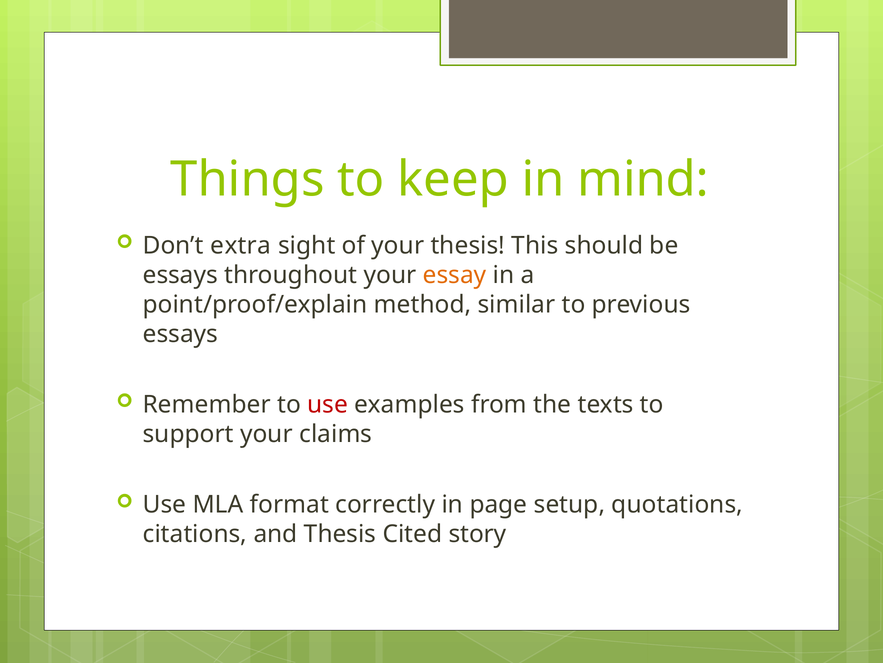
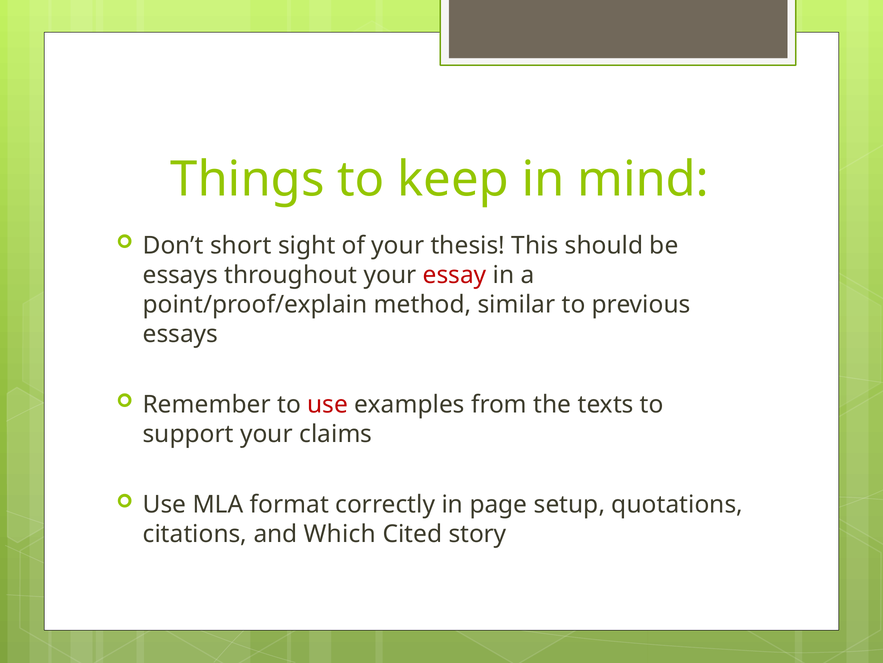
extra: extra -> short (241, 245)
essay colour: orange -> red (455, 275)
and Thesis: Thesis -> Which (340, 534)
